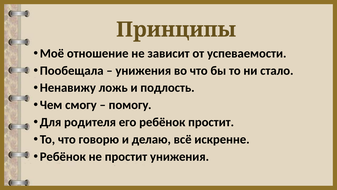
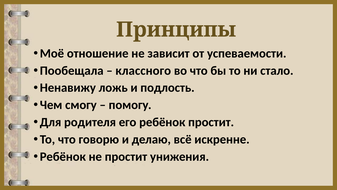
унижения: унижения -> классного (143, 70)
